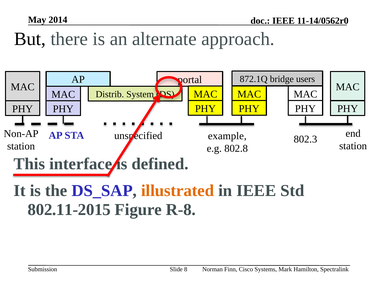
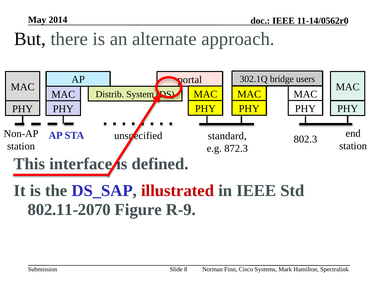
872.1Q: 872.1Q -> 302.1Q (254, 79)
example: example -> standard (227, 136)
802.8: 802.8 -> 872.3 (236, 149)
illustrated colour: orange -> red (178, 191)
802.11-2015: 802.11-2015 -> 802.11-2070 (69, 210)
R-8: R-8 -> R-9 (181, 210)
